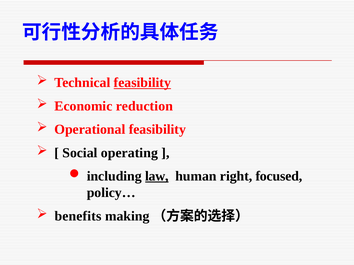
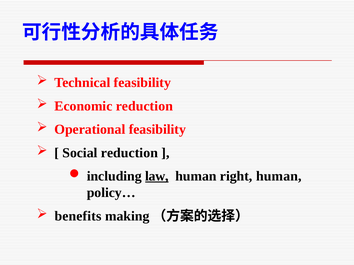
feasibility underline: present -> none (142, 83)
Social operating: operating -> reduction (129, 153)
right focused: focused -> human (279, 176)
